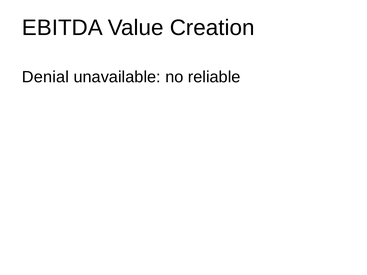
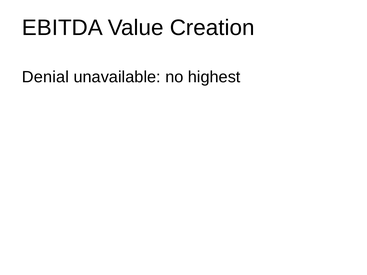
reliable: reliable -> highest (214, 77)
